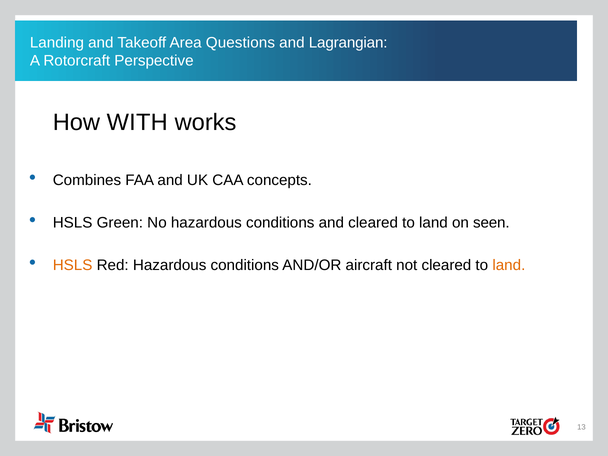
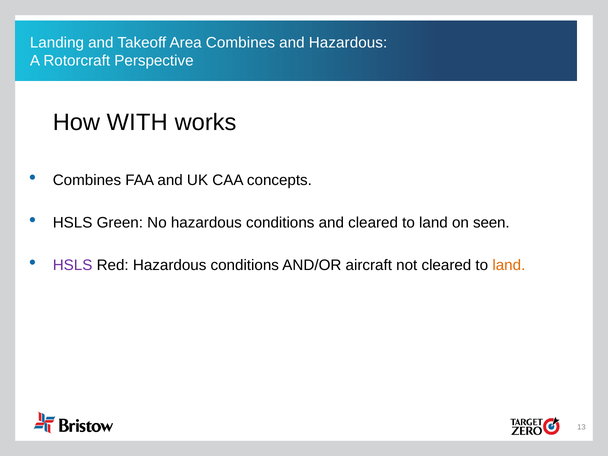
Area Questions: Questions -> Combines (240, 43)
and Lagrangian: Lagrangian -> Hazardous (348, 43)
HSLS colour: orange -> purple (73, 265)
